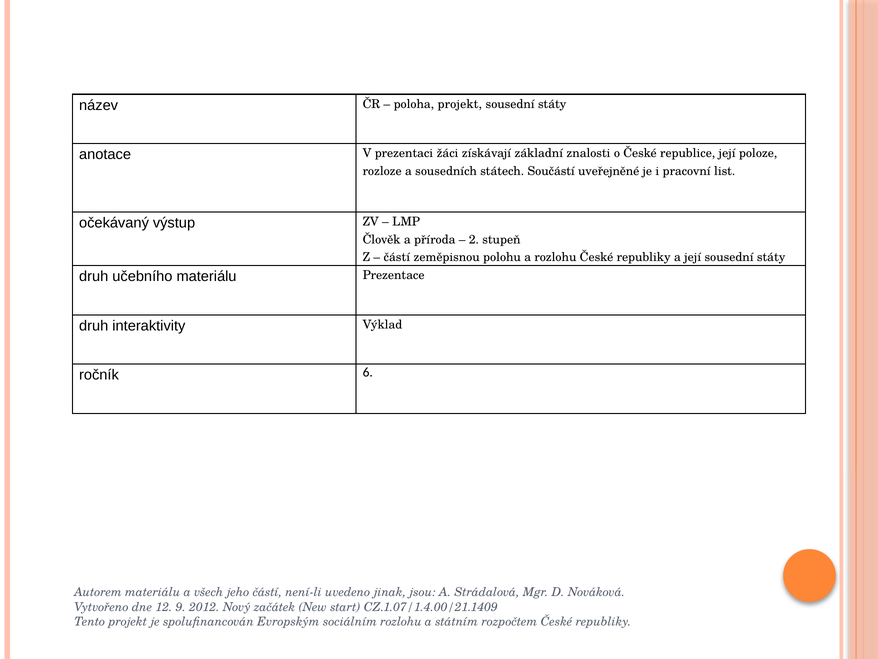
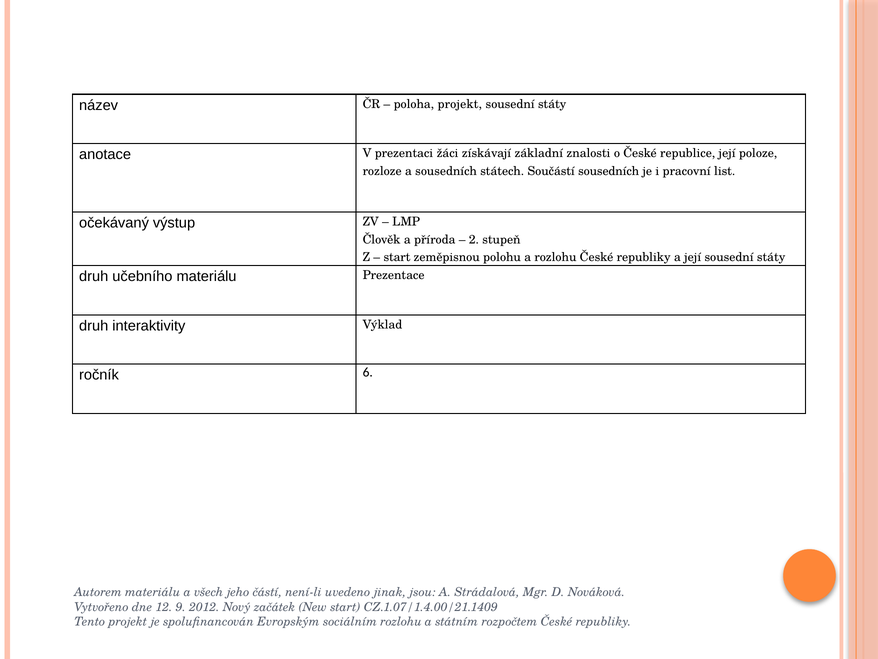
Součástí uveřejněné: uveřejněné -> sousedních (609, 171)
částí: částí -> start (397, 257)
